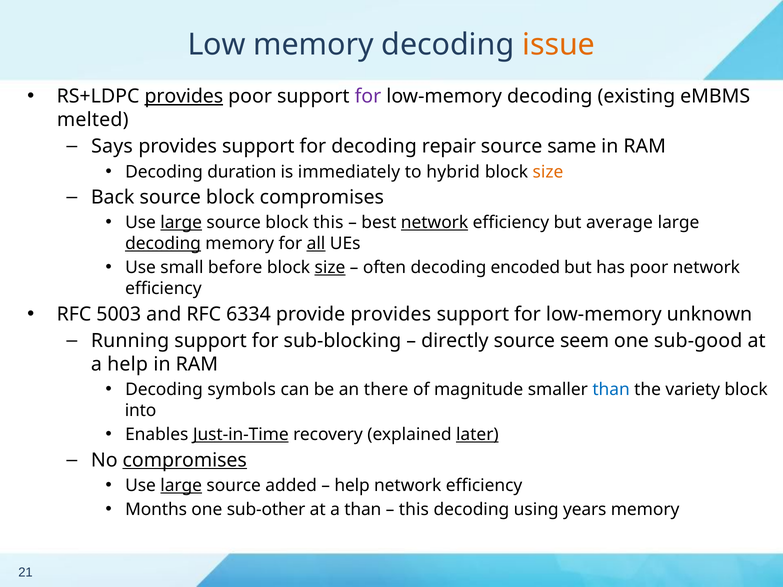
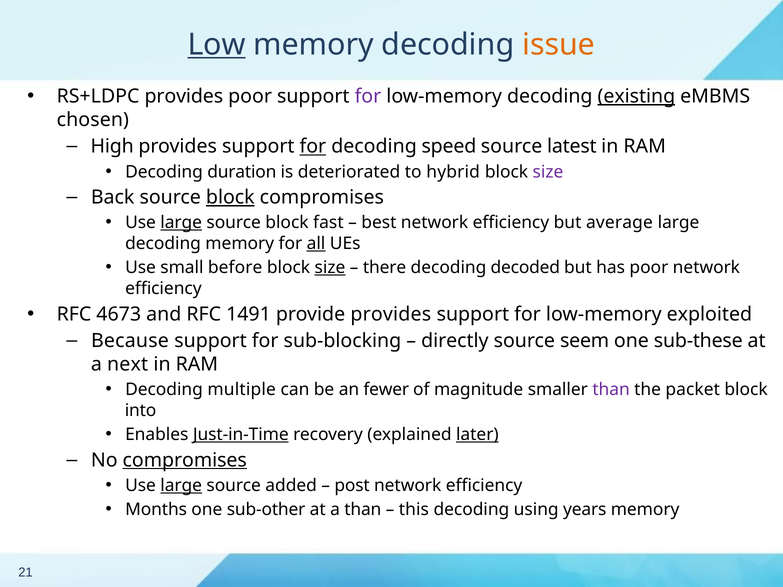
Low underline: none -> present (217, 45)
provides underline: present -> none (184, 96)
existing underline: none -> present (636, 96)
melted: melted -> chosen (93, 120)
Says: Says -> High (112, 147)
for underline: none -> present (313, 147)
repair: repair -> speed (449, 147)
same: same -> latest (572, 147)
immediately: immediately -> deteriorated (349, 172)
size colour: orange -> purple (548, 172)
block underline: none -> present (230, 197)
block this: this -> fast (328, 223)
network underline: present -> none (435, 223)
decoding underline: present -> none (163, 244)
often: often -> there (385, 268)
encoded: encoded -> decoded (525, 268)
5003: 5003 -> 4673 (119, 314)
6334: 6334 -> 1491 (248, 314)
unknown: unknown -> exploited (709, 314)
Running: Running -> Because (130, 341)
sub-good: sub-good -> sub-these (698, 341)
a help: help -> next (128, 365)
symbols: symbols -> multiple (242, 390)
there: there -> fewer (386, 390)
than colour: blue -> purple (611, 390)
variety: variety -> packet (693, 390)
help: help -> post (352, 486)
